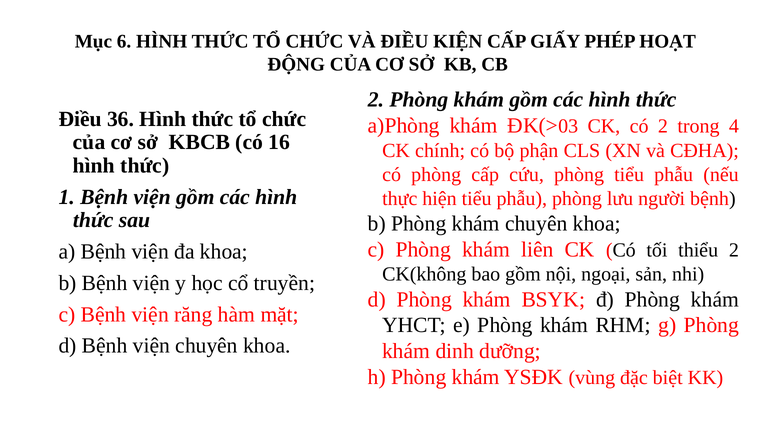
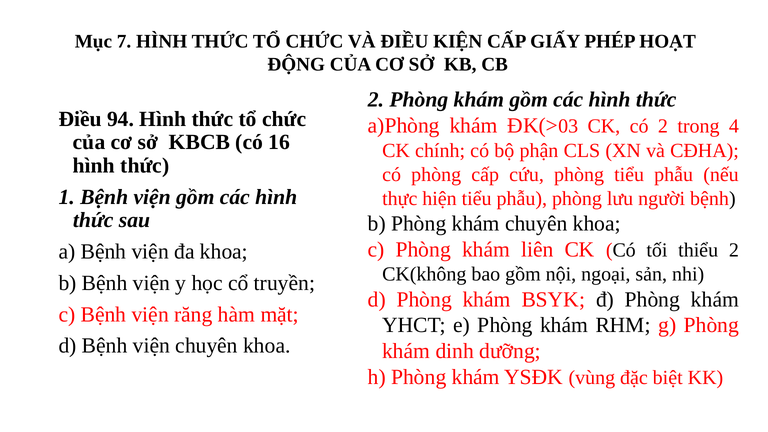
6: 6 -> 7 (124, 42)
36: 36 -> 94 (121, 119)
